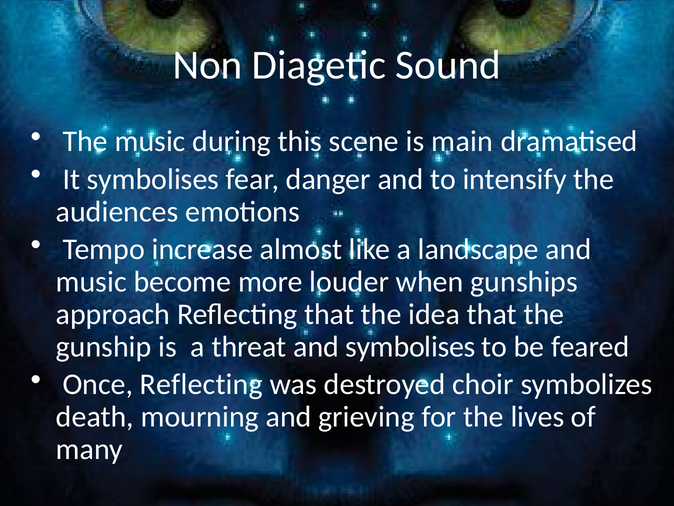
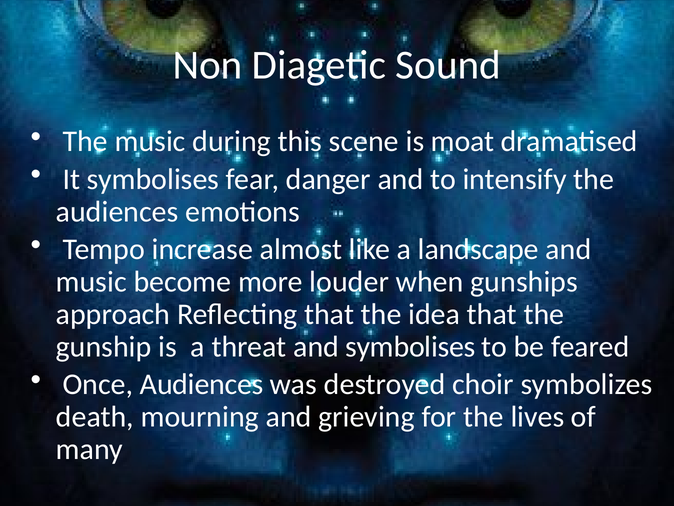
main: main -> moat (463, 141)
Once Reflecting: Reflecting -> Audiences (202, 384)
